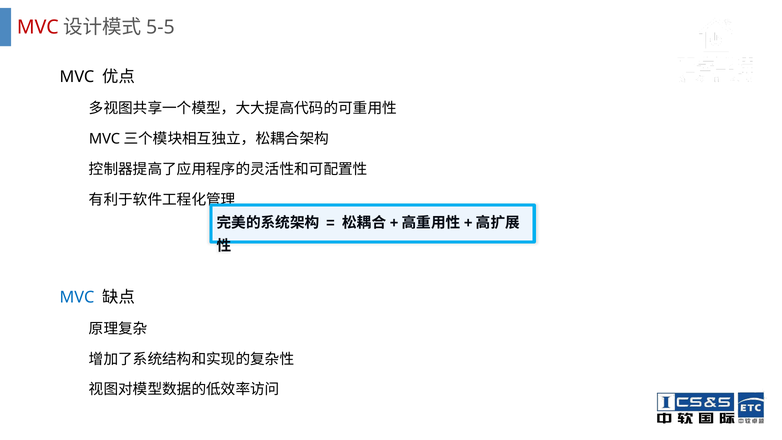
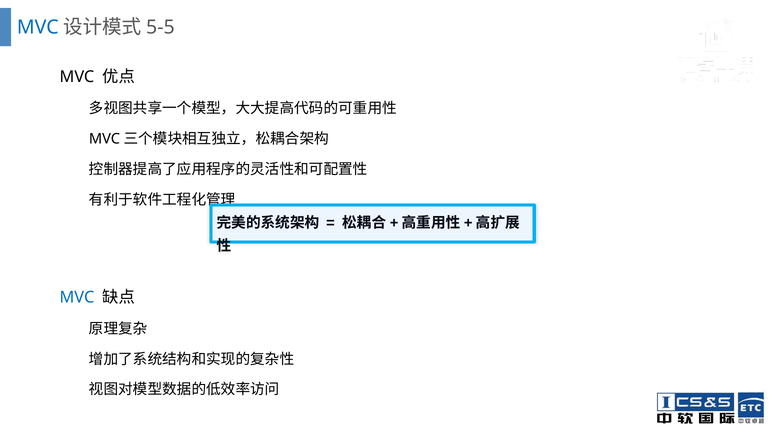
MVC colour: red -> blue (38, 27)
